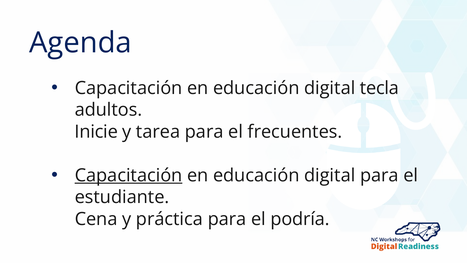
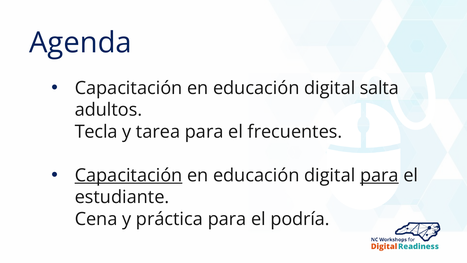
tecla: tecla -> salta (379, 88)
Inicie: Inicie -> Tecla (96, 132)
para underline: none -> present (379, 175)
